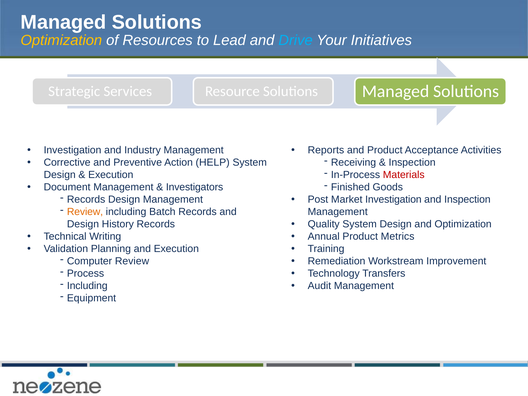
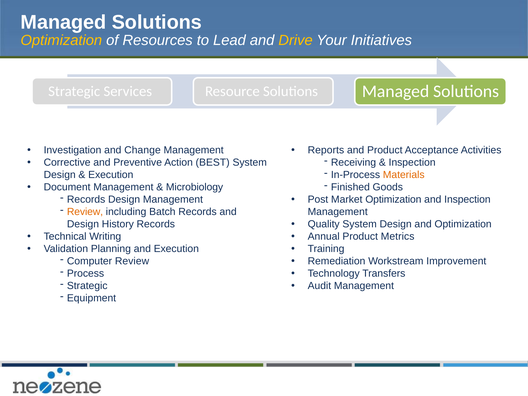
Drive colour: light blue -> yellow (296, 40)
Industry: Industry -> Change (142, 150)
HELP: HELP -> BEST (213, 163)
Materials colour: red -> orange (404, 175)
Investigators: Investigators -> Microbiology (195, 187)
Market Investigation: Investigation -> Optimization (393, 200)
Including: Including -> Strategic (87, 286)
